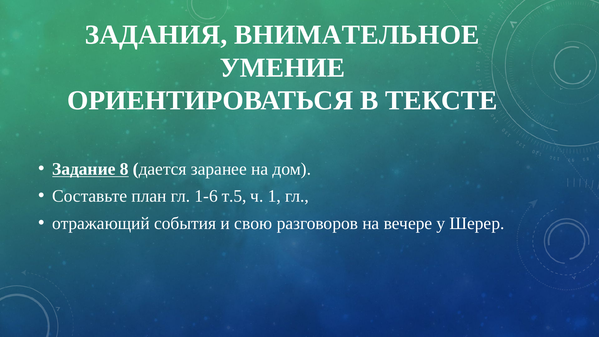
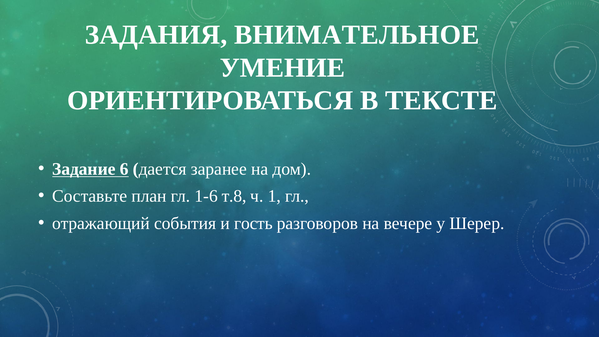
8: 8 -> 6 (124, 169)
т.5: т.5 -> т.8 (234, 196)
свою: свою -> гость (253, 223)
